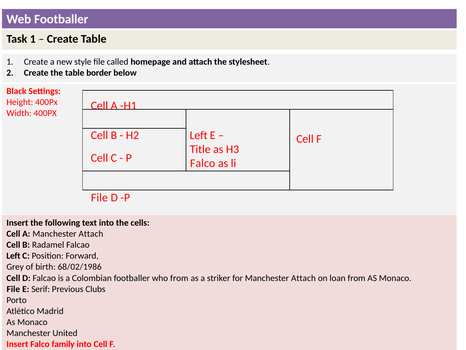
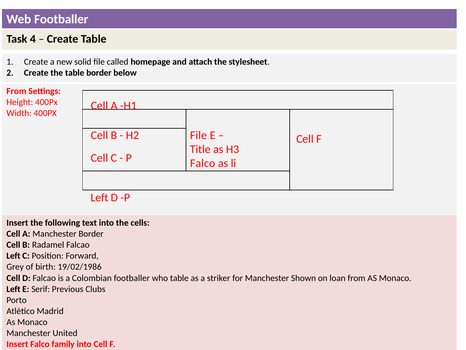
Task 1: 1 -> 4 (33, 39)
style: style -> solid (83, 62)
Black: Black -> From (16, 91)
Left: Left -> File (198, 135)
File: File -> Left (99, 197)
A Manchester Attach: Attach -> Border (91, 234)
68/02/1986: 68/02/1986 -> 19/02/1986 (80, 267)
who from: from -> table (179, 278)
for Manchester Attach: Attach -> Shown (303, 278)
File: File -> Left (13, 289)
